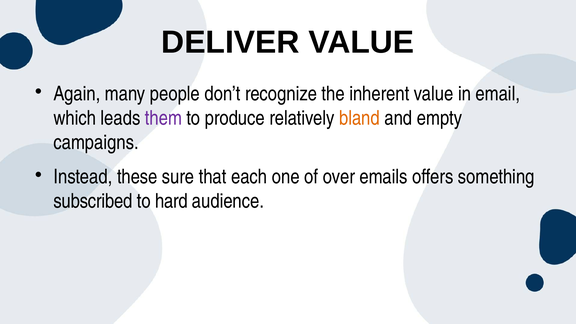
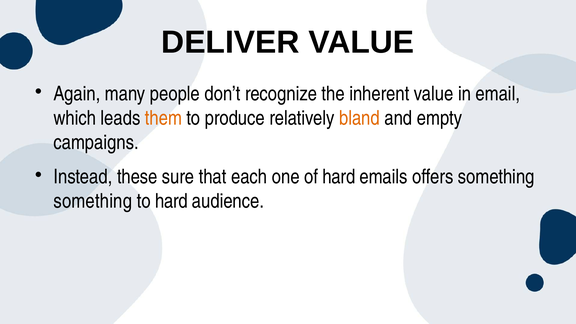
them colour: purple -> orange (163, 118)
of over: over -> hard (339, 177)
subscribed: subscribed -> something (93, 201)
